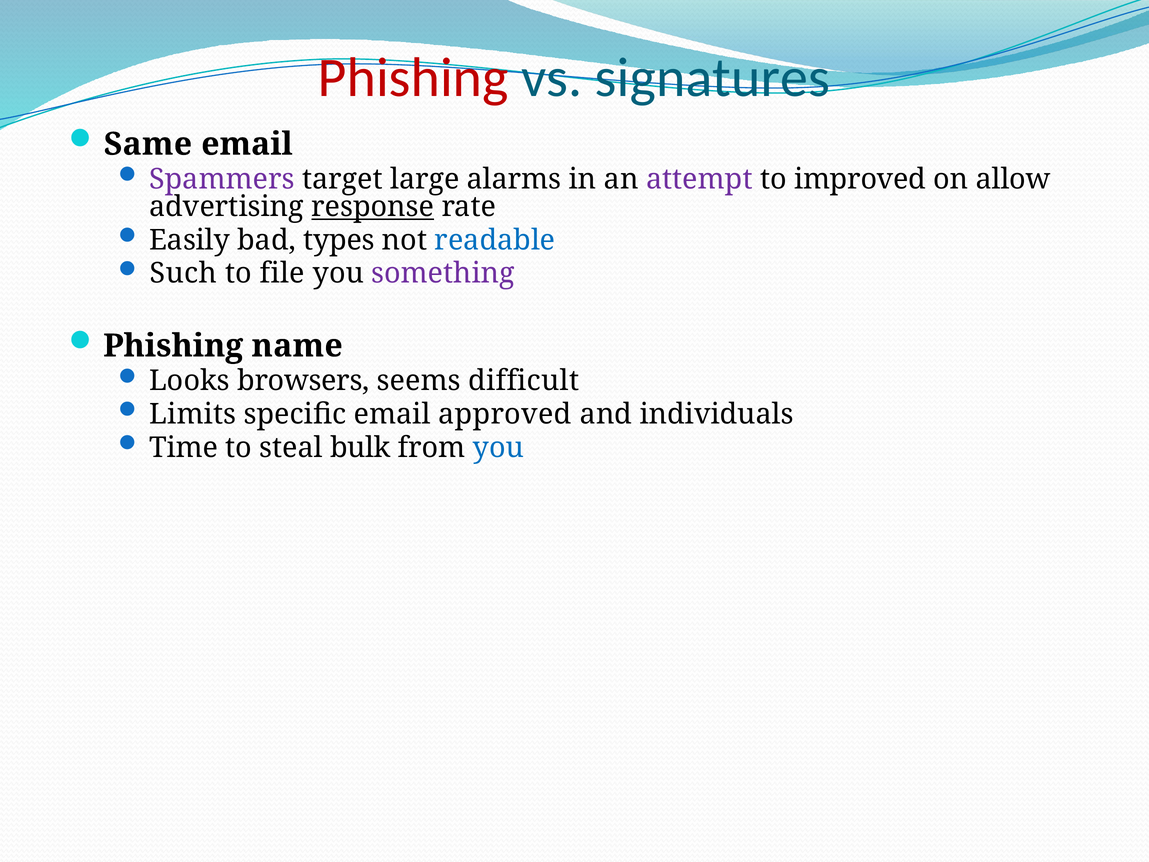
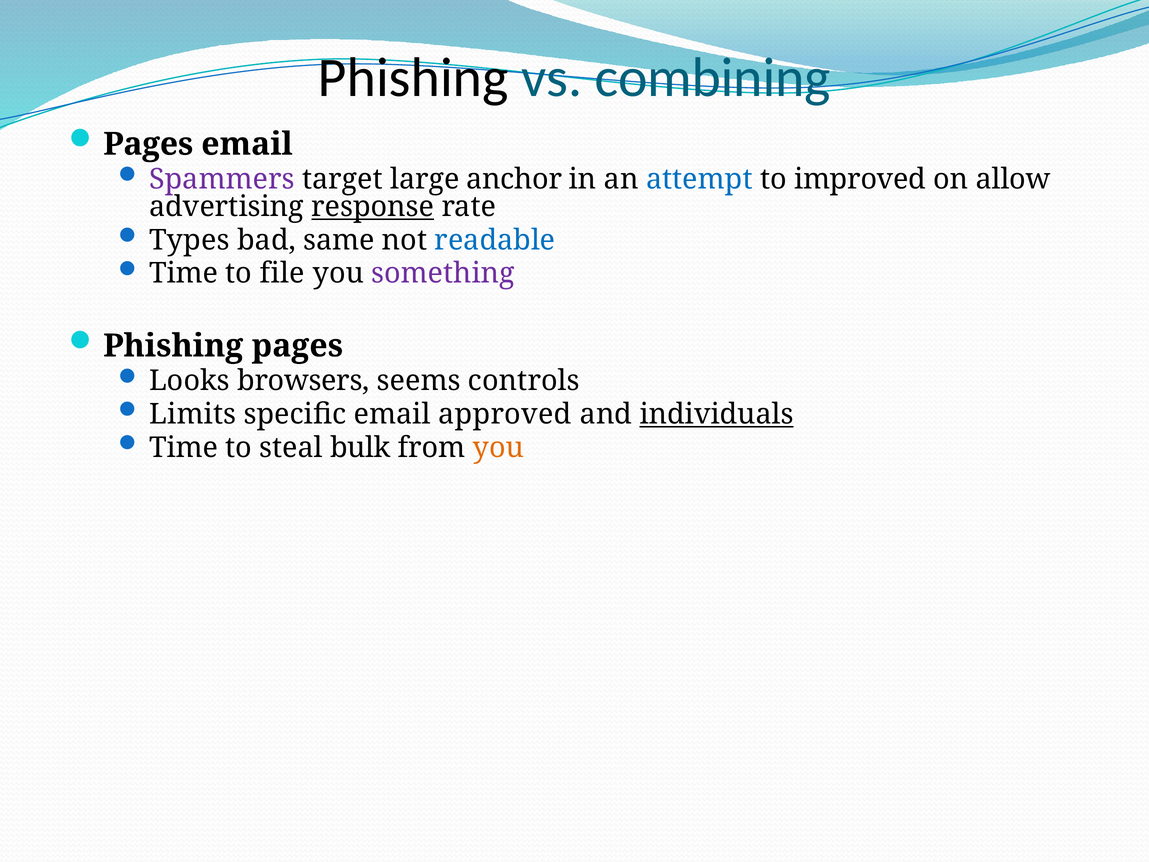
Phishing colour: red -> black (413, 78)
signatures: signatures -> combining (713, 78)
Same: Same -> Pages (148, 144)
alarms: alarms -> anchor (514, 179)
attempt colour: purple -> blue (699, 179)
Easily: Easily -> Types (189, 240)
types: types -> same (339, 240)
Such: Such -> Time (184, 273)
Phishing name: name -> pages (297, 346)
difficult: difficult -> controls (524, 381)
individuals underline: none -> present (717, 414)
you colour: blue -> orange (498, 447)
